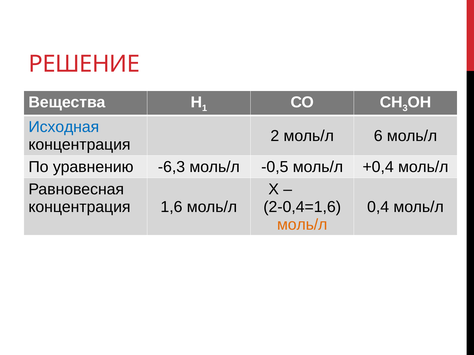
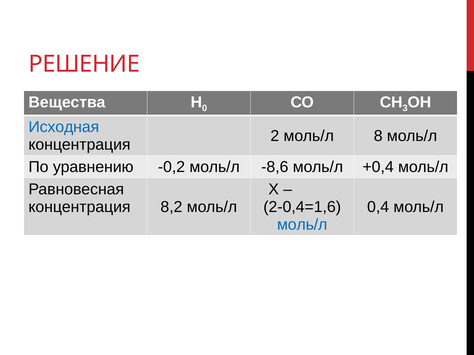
1: 1 -> 0 (205, 108)
6: 6 -> 8 (378, 136)
-6,3: -6,3 -> -0,2 (171, 167)
-0,5: -0,5 -> -8,6 (275, 167)
1,6: 1,6 -> 8,2 (171, 207)
моль/л colour: orange -> blue (302, 225)
